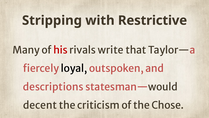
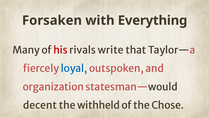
Stripping: Stripping -> Forsaken (52, 20)
Restrictive: Restrictive -> Everything (153, 20)
loyal colour: black -> blue (74, 68)
descriptions: descriptions -> organization (53, 87)
criticism: criticism -> withheld (98, 105)
